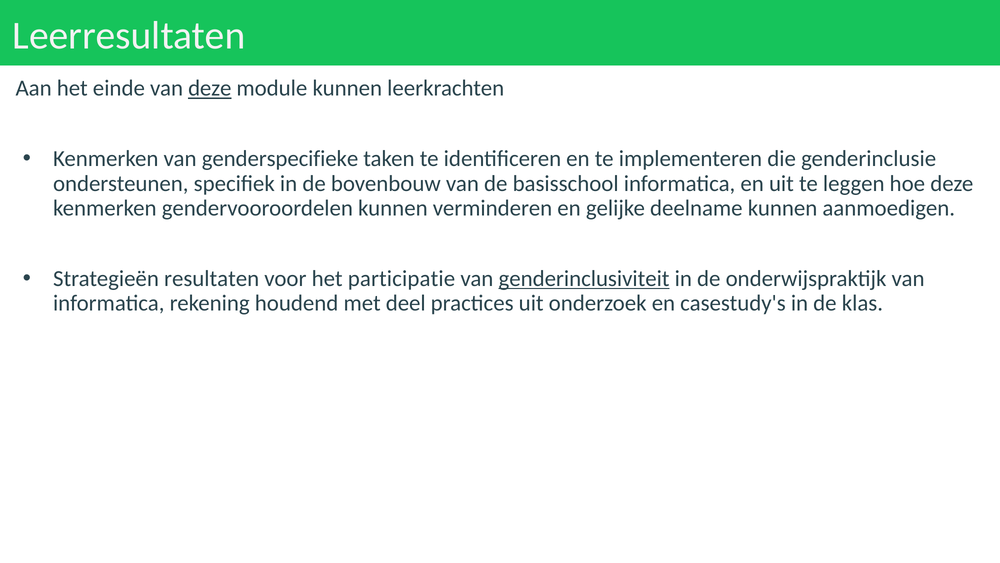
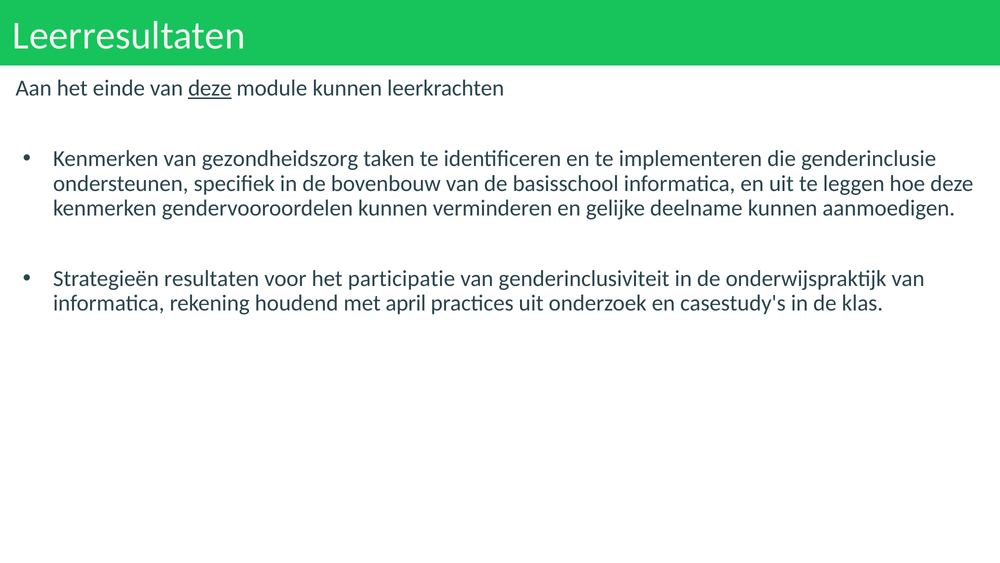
genderspecifieke: genderspecifieke -> gezondheidszorg (280, 159)
genderinclusiviteit underline: present -> none (584, 278)
deel: deel -> april (406, 303)
